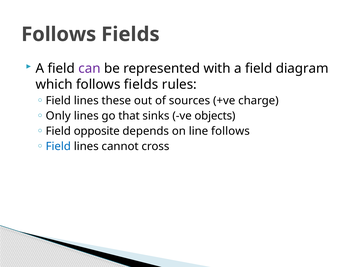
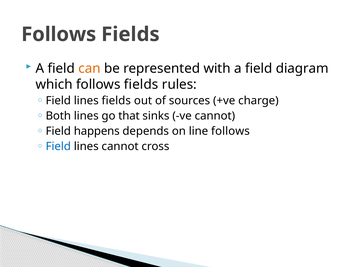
can colour: purple -> orange (90, 69)
lines these: these -> fields (116, 101)
Only: Only -> Both (58, 116)
ve objects: objects -> cannot (215, 116)
opposite: opposite -> happens (97, 132)
